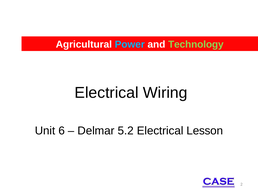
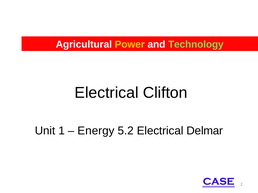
Power colour: light blue -> yellow (130, 45)
Wiring: Wiring -> Clifton (165, 93)
6: 6 -> 1 (62, 131)
Delmar: Delmar -> Energy (96, 131)
Lesson: Lesson -> Delmar (205, 131)
